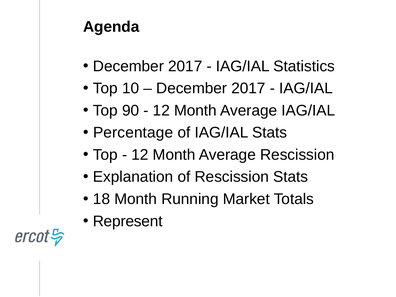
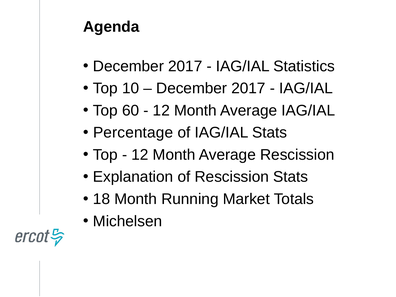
90: 90 -> 60 (131, 110)
Represent: Represent -> Michelsen (128, 221)
